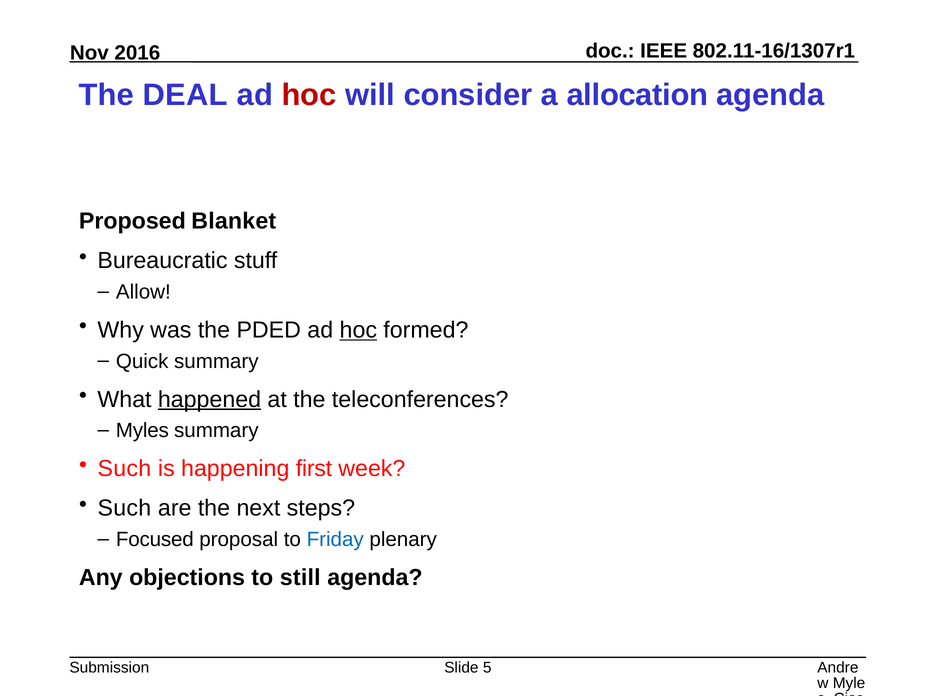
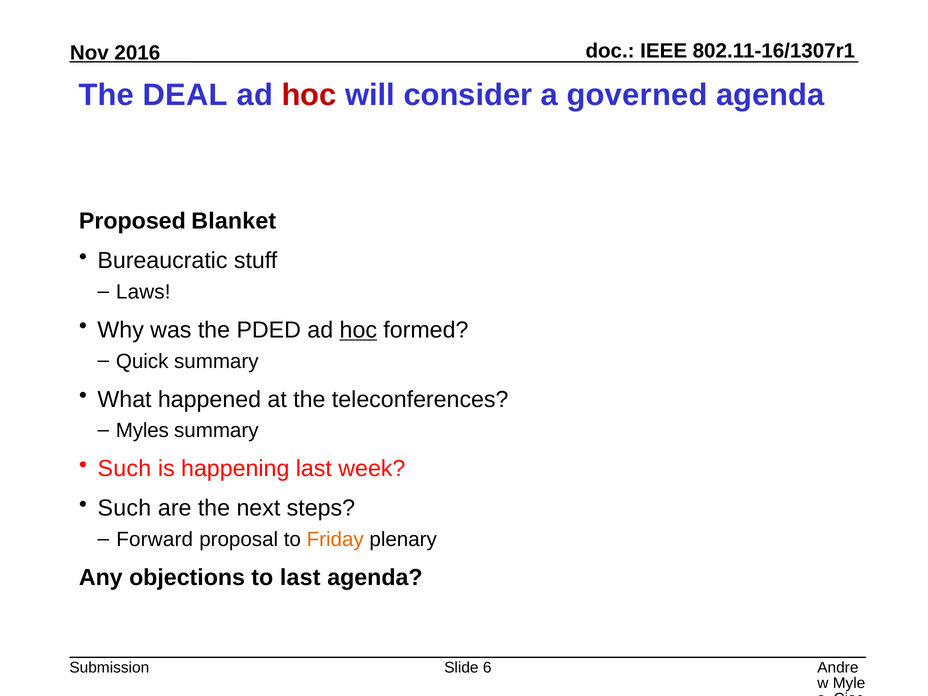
allocation: allocation -> governed (637, 95)
Allow: Allow -> Laws (143, 292)
happened underline: present -> none (209, 399)
happening first: first -> last (314, 469)
Focused: Focused -> Forward (155, 539)
Friday colour: blue -> orange (335, 539)
to still: still -> last (300, 578)
5: 5 -> 6 (487, 668)
